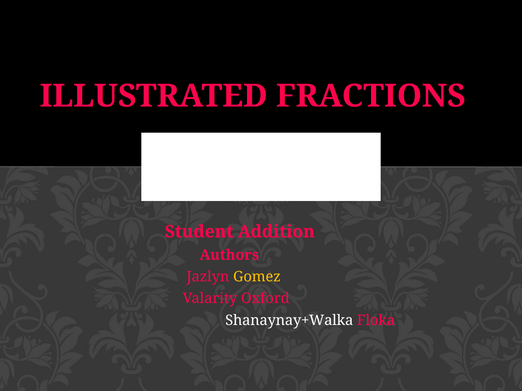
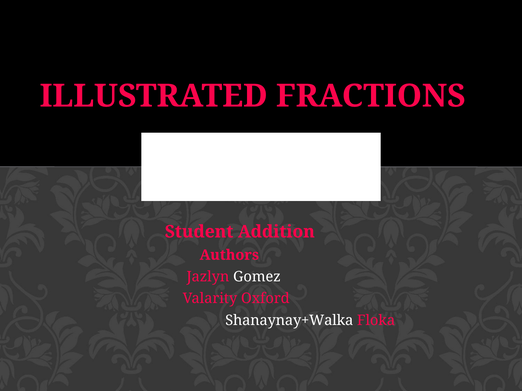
Gomez colour: yellow -> white (257, 277)
